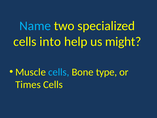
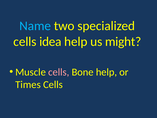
into: into -> idea (50, 41)
cells colour: light blue -> pink (59, 72)
Bone type: type -> help (106, 72)
